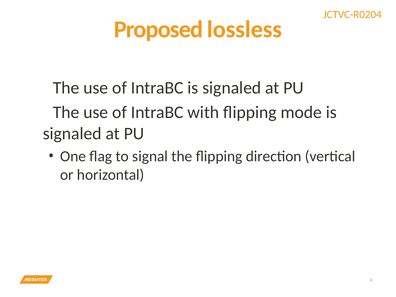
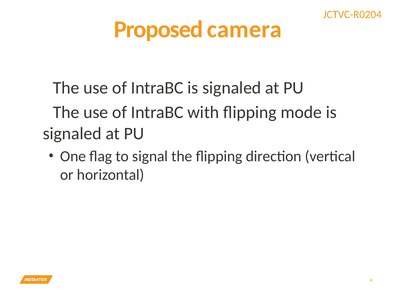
lossless: lossless -> camera (244, 29)
